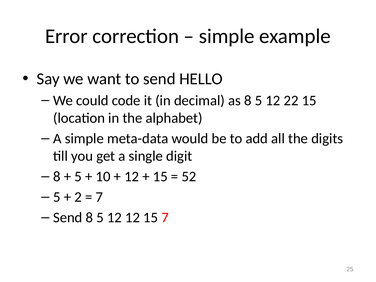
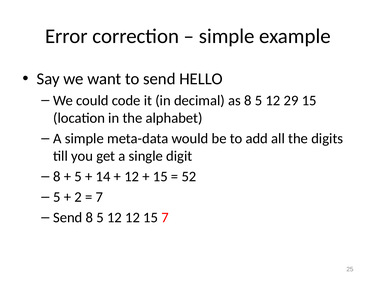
22: 22 -> 29 (291, 100)
10: 10 -> 14 (103, 177)
